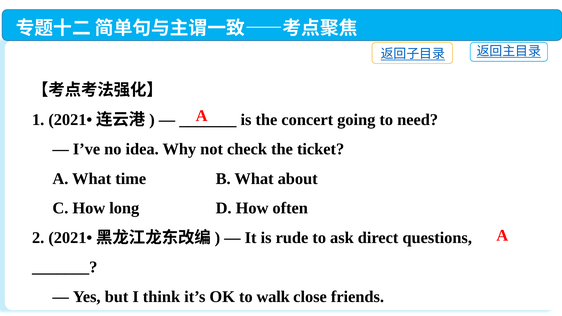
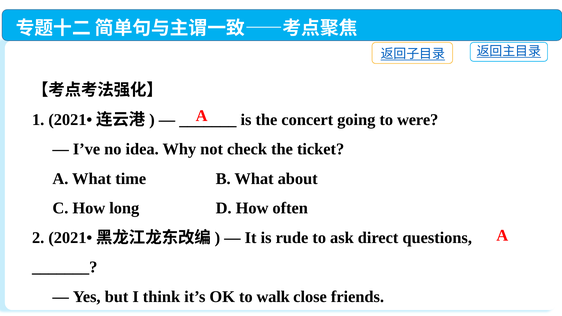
need: need -> were (418, 120)
